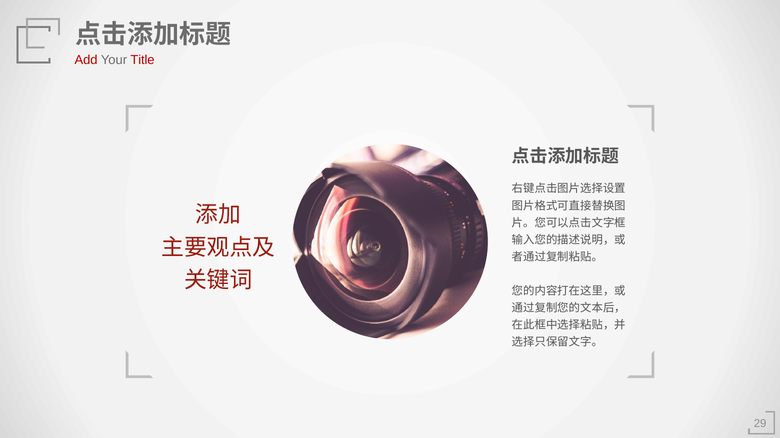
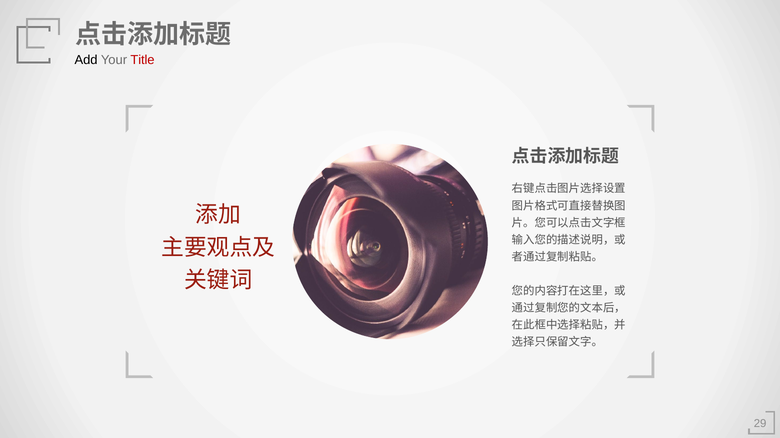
Add colour: red -> black (86, 60)
